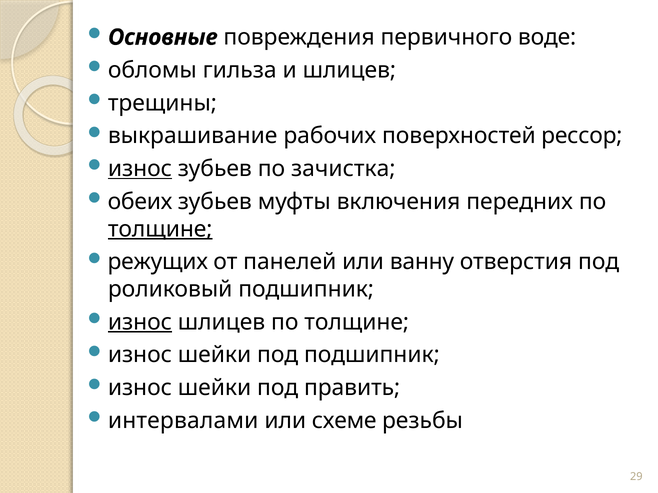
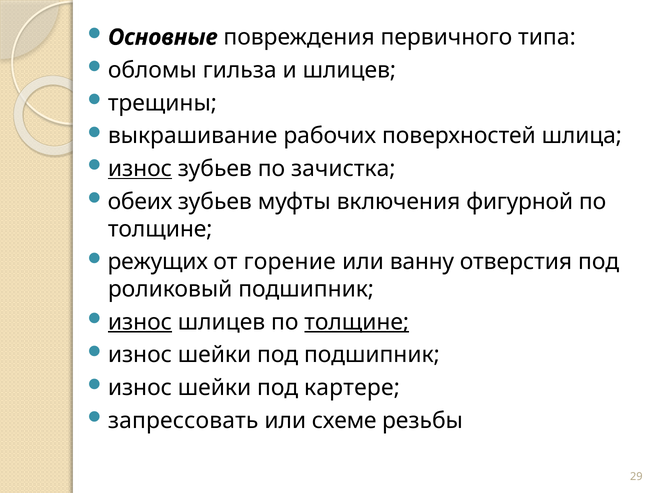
воде: воде -> типа (547, 37)
рессор: рессор -> шлица (582, 136)
передних: передних -> фигурной (520, 202)
толщине underline: present -> none (160, 229)
панелей: панелей -> горение (290, 262)
толщине underline: none -> present (357, 322)
править: править -> картере (352, 388)
интервалами: интервалами -> запрессовать (183, 421)
